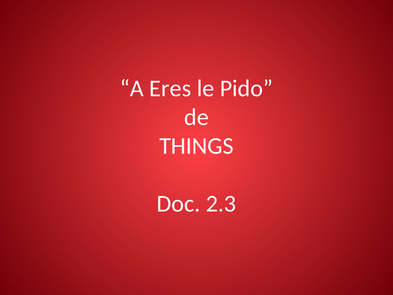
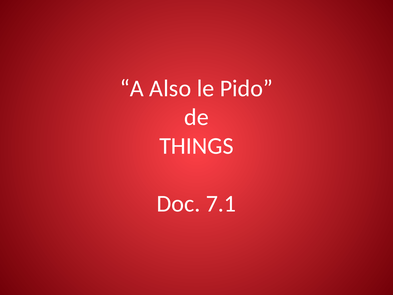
Eres: Eres -> Also (170, 88)
2.3: 2.3 -> 7.1 (221, 203)
